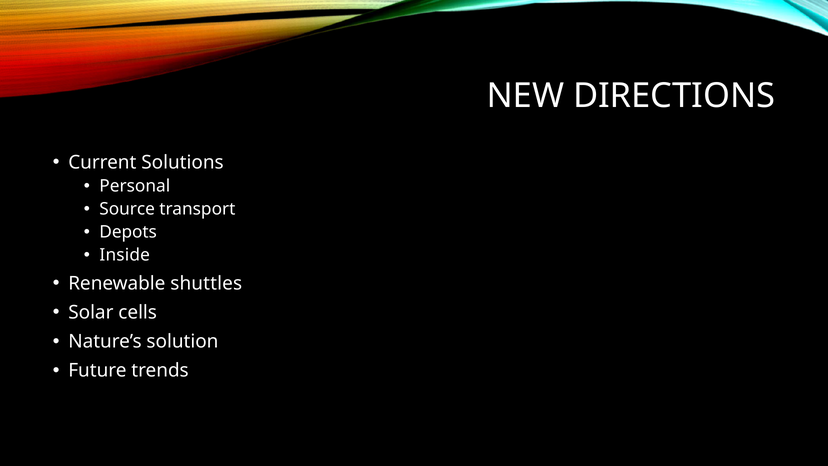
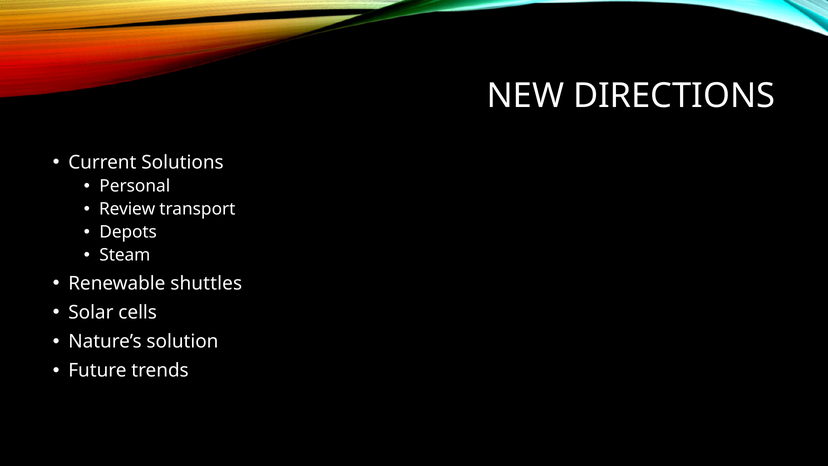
Source: Source -> Review (127, 209)
Inside: Inside -> Steam (125, 255)
